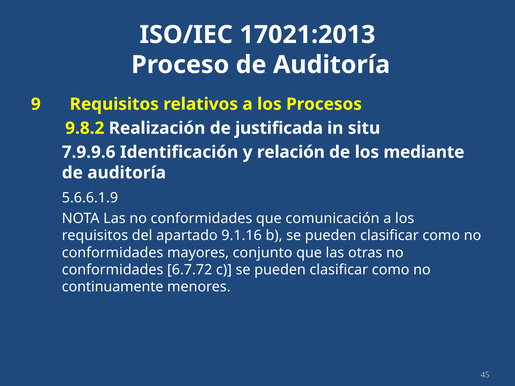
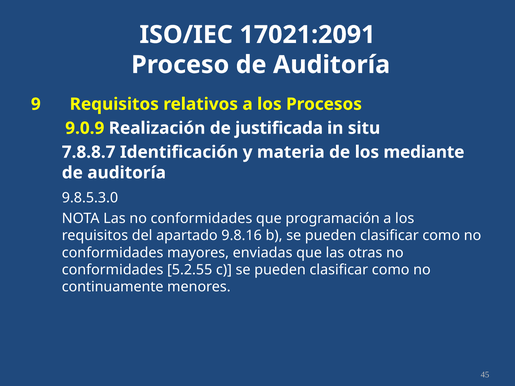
17021:2013: 17021:2013 -> 17021:2091 (307, 35)
9.8.2: 9.8.2 -> 9.0.9 (85, 128)
7.9.9.6: 7.9.9.6 -> 7.8.8.7 (89, 152)
relación: relación -> materia (291, 152)
5.6.6.1.9: 5.6.6.1.9 -> 9.8.5.3.0 (90, 198)
comunicación: comunicación -> programación (333, 218)
9.1.16: 9.1.16 -> 9.8.16 (242, 236)
conjunto: conjunto -> enviadas (263, 253)
6.7.72: 6.7.72 -> 5.2.55 (190, 270)
